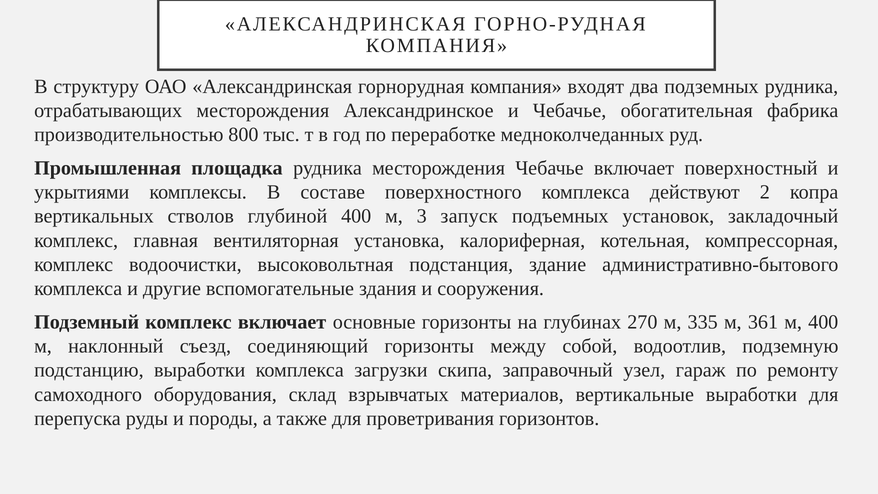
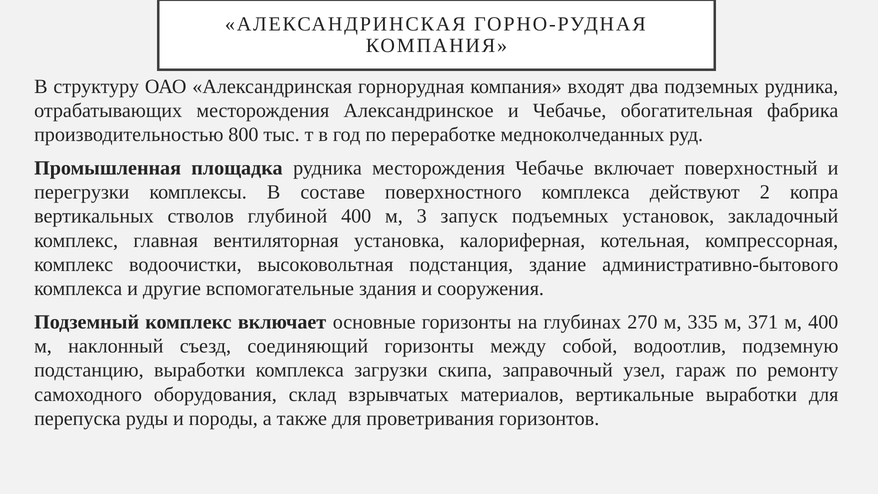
укрытиями: укрытиями -> перегрузки (82, 192)
361: 361 -> 371 (763, 322)
